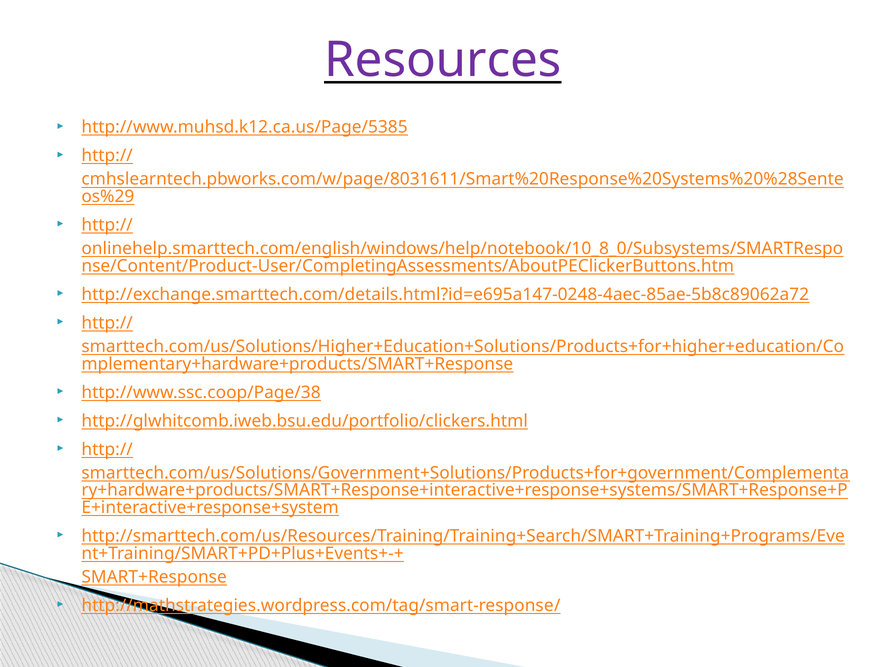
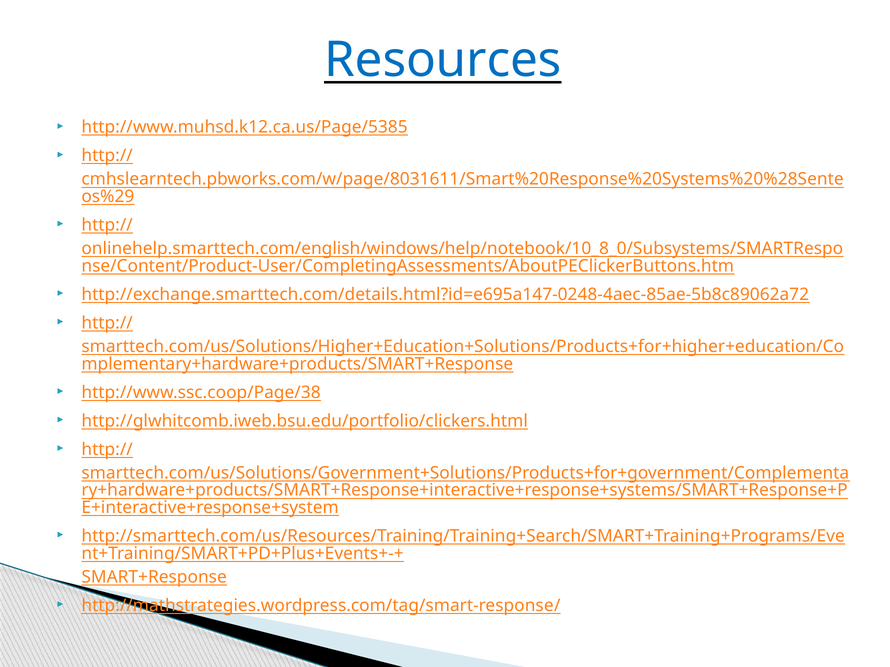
Resources colour: purple -> blue (443, 60)
